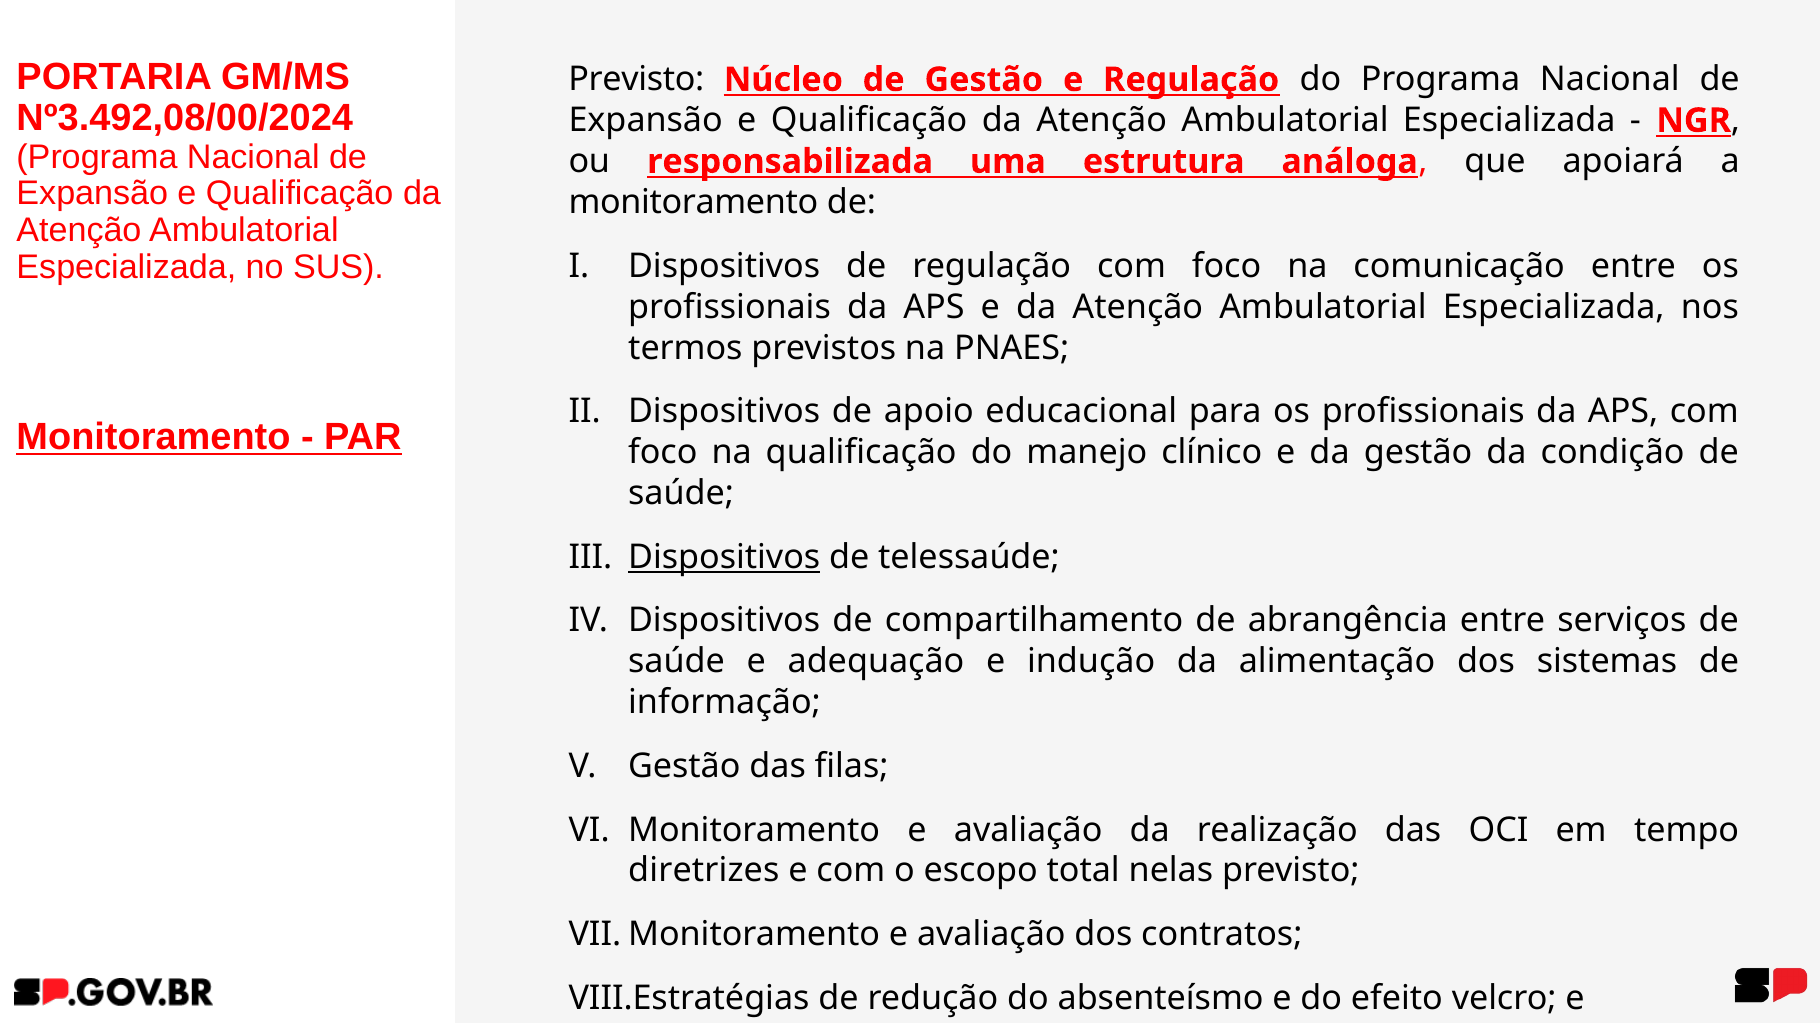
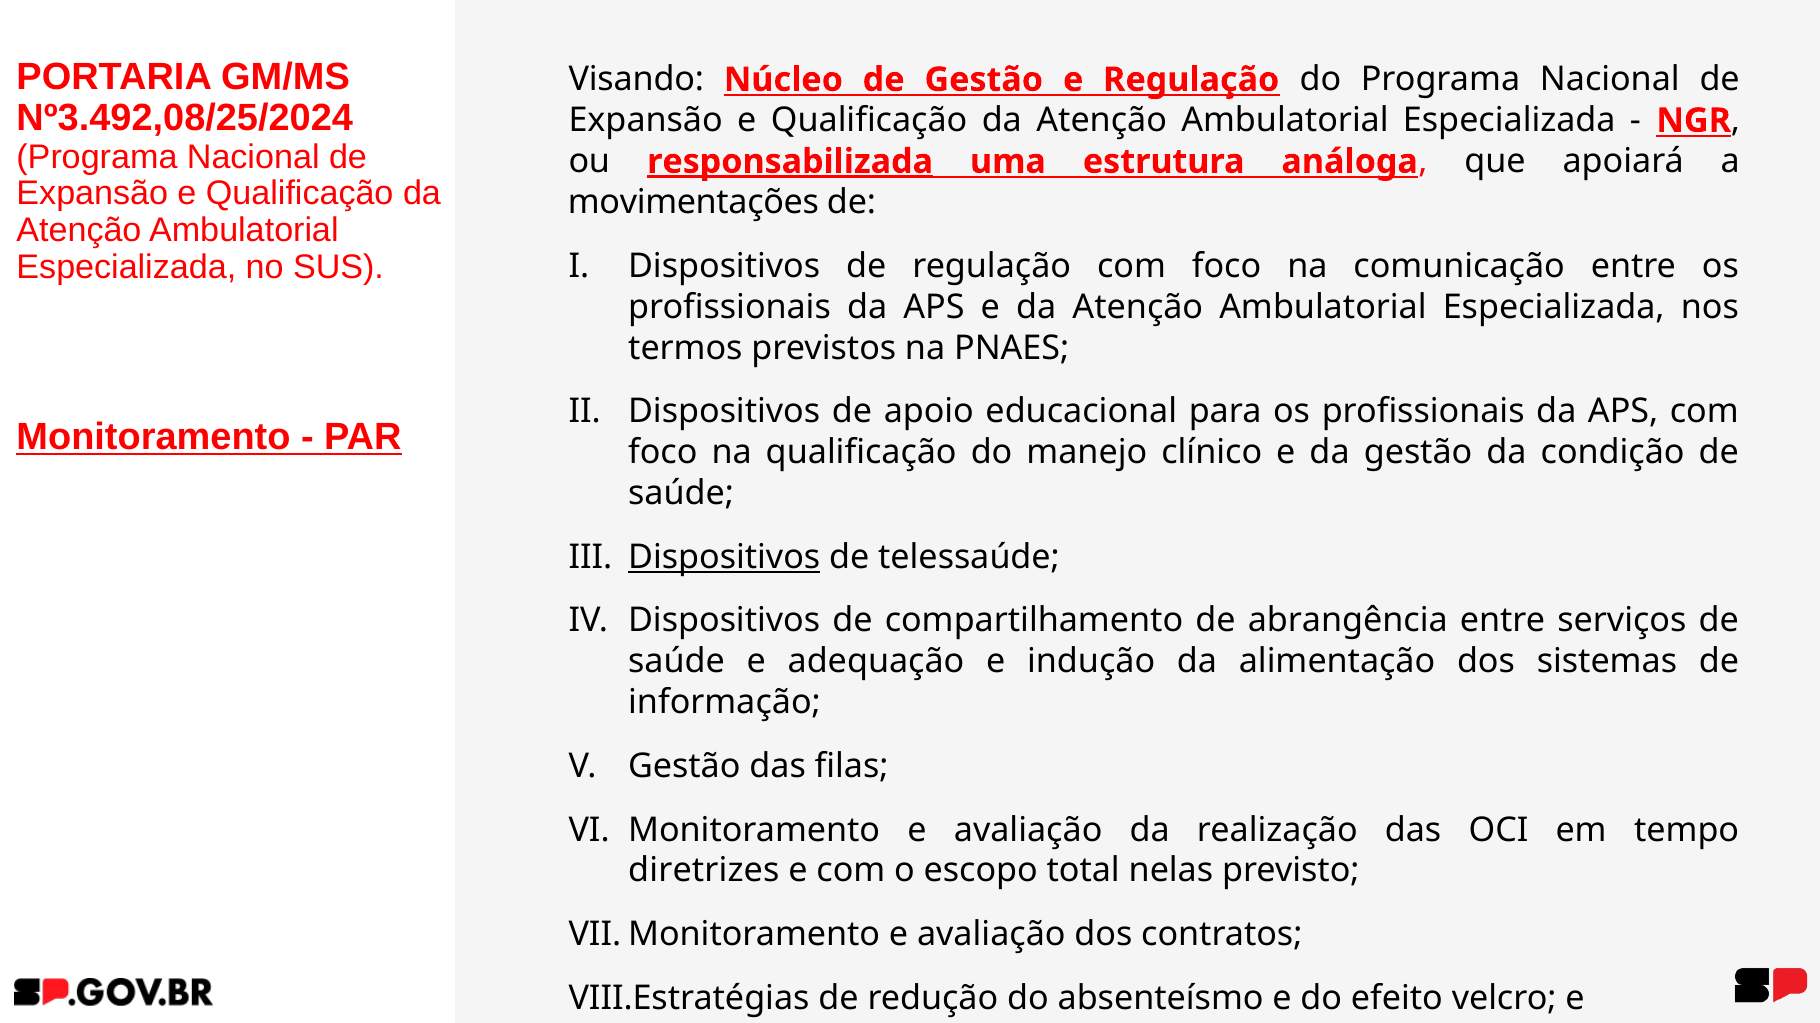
Previsto: Previsto -> Visando (636, 80)
Nº3.492,08/00/2024: Nº3.492,08/00/2024 -> Nº3.492,08/25/2024 (185, 118)
responsabilizada underline: none -> present (790, 162)
monitoramento: monitoramento -> movimentações (693, 203)
